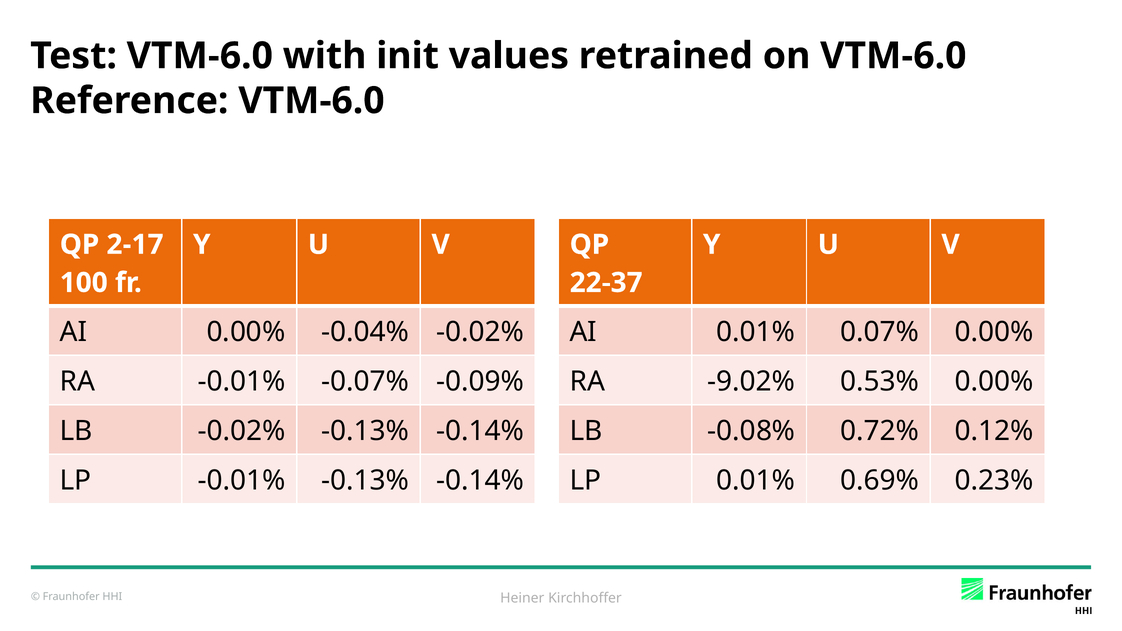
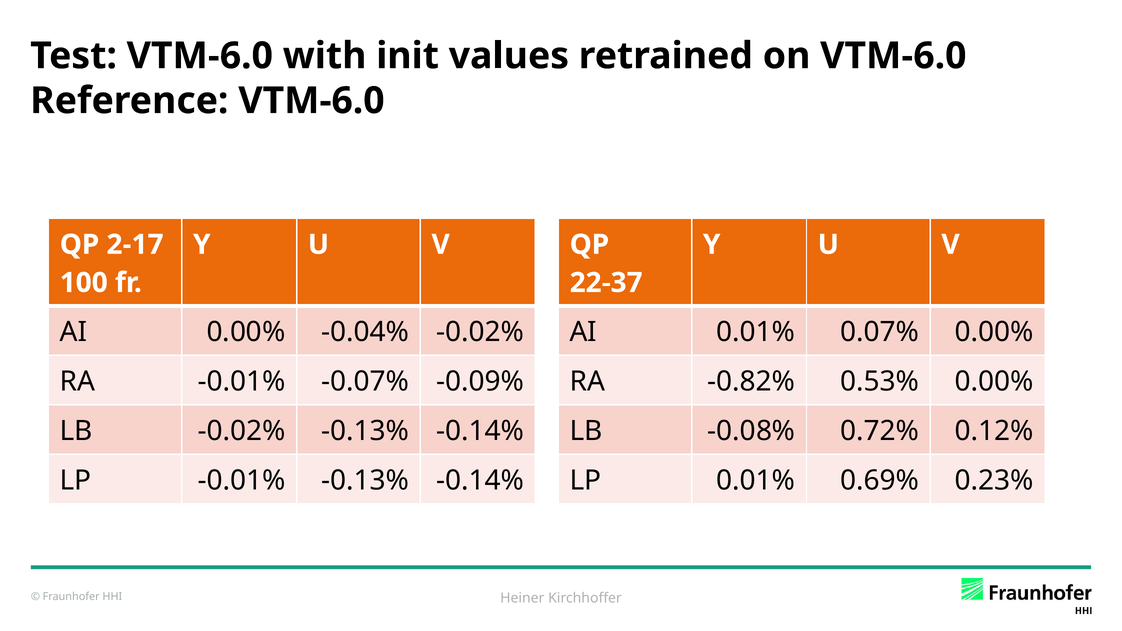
-9.02%: -9.02% -> -0.82% (751, 382)
